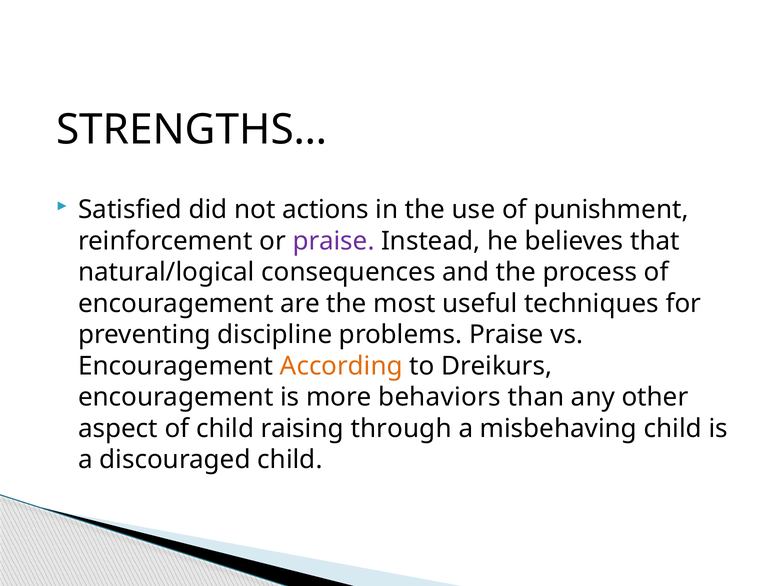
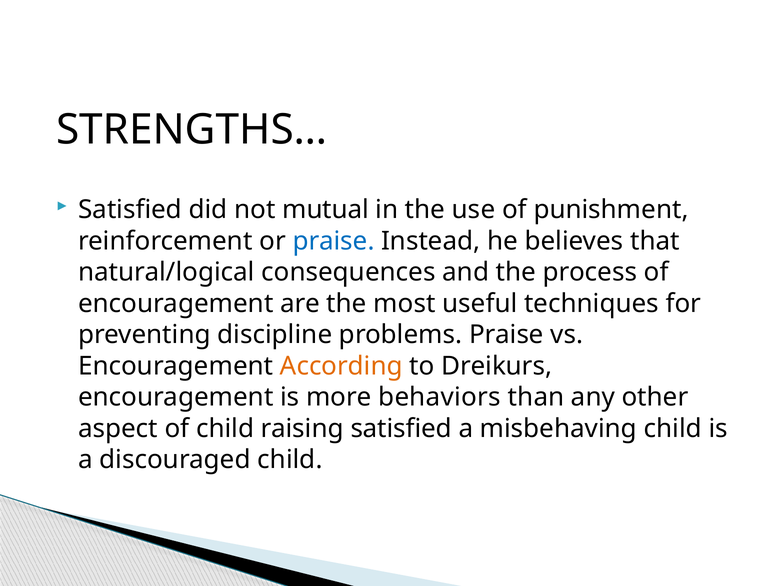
actions: actions -> mutual (326, 210)
praise colour: purple -> blue (334, 241)
raising through: through -> satisfied (401, 429)
